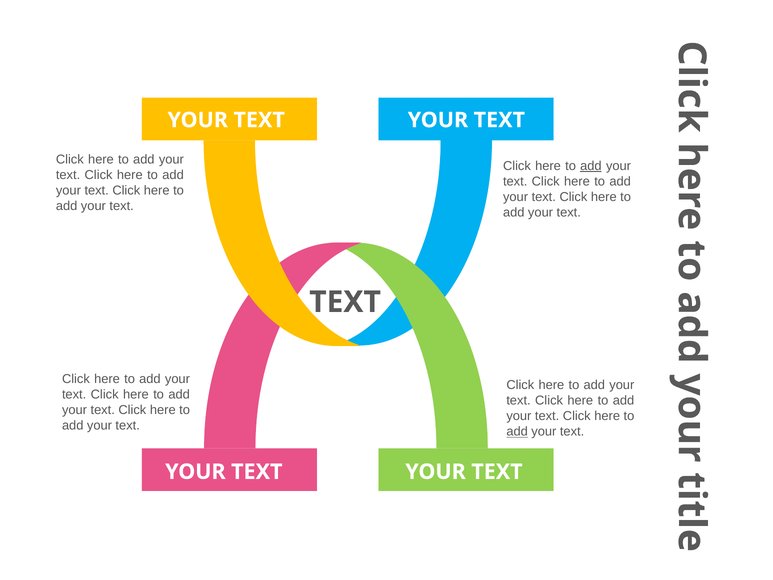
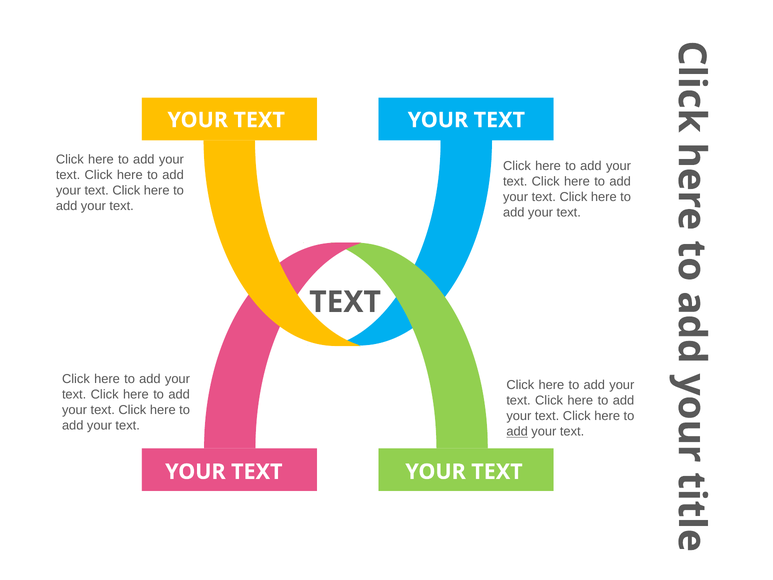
add underline: present -> none (591, 166)
